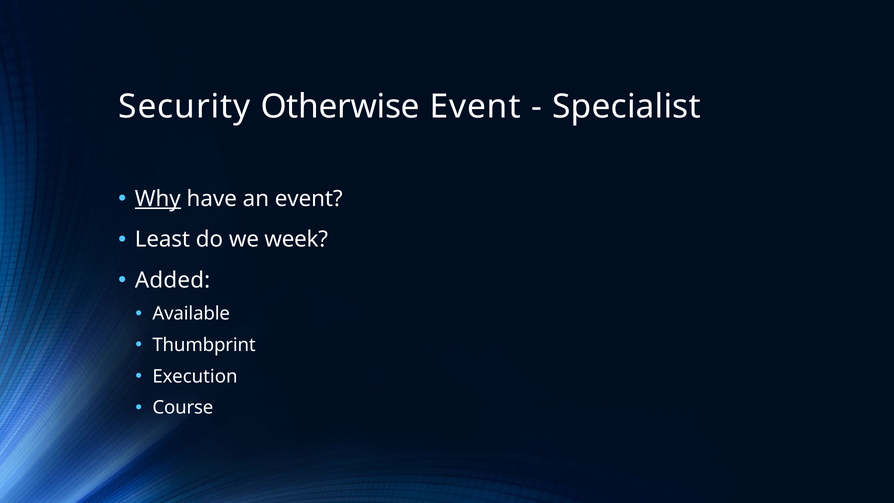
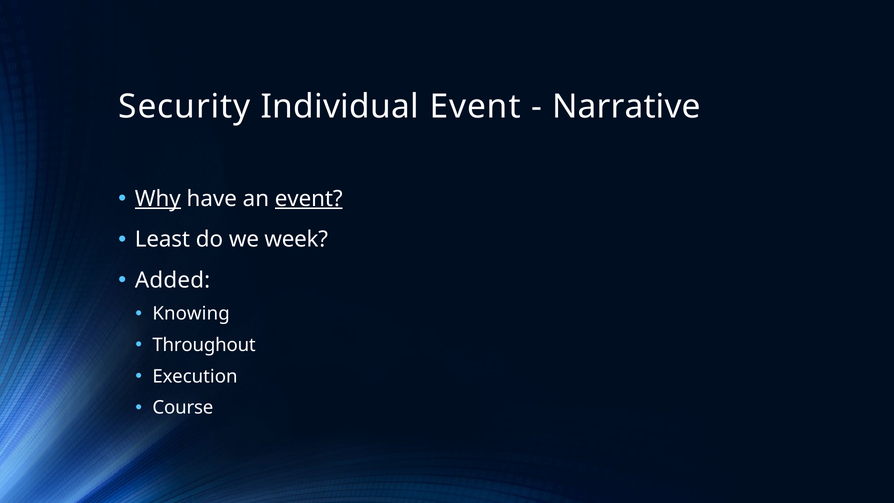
Otherwise: Otherwise -> Individual (340, 107)
Specialist: Specialist -> Narrative (627, 107)
event underline: none -> present (309, 199)
Available: Available -> Knowing (191, 314)
Thumbprint: Thumbprint -> Throughout (204, 345)
